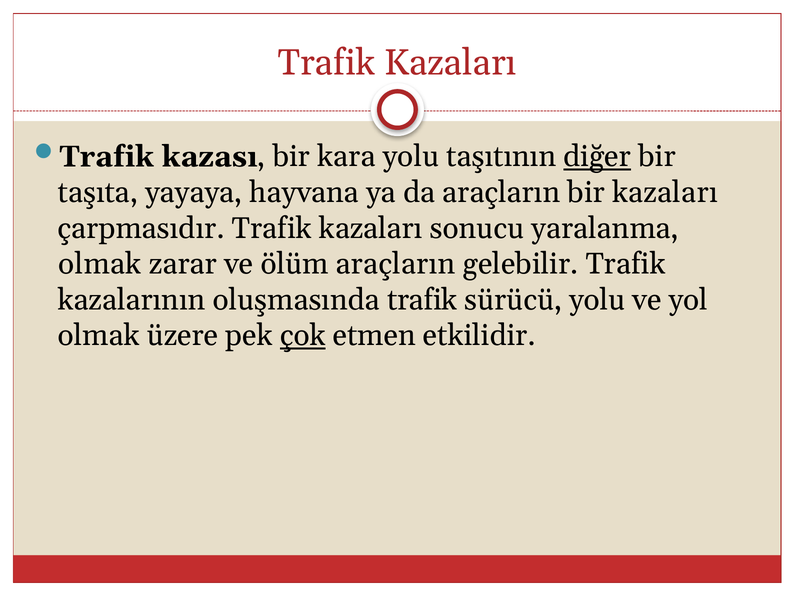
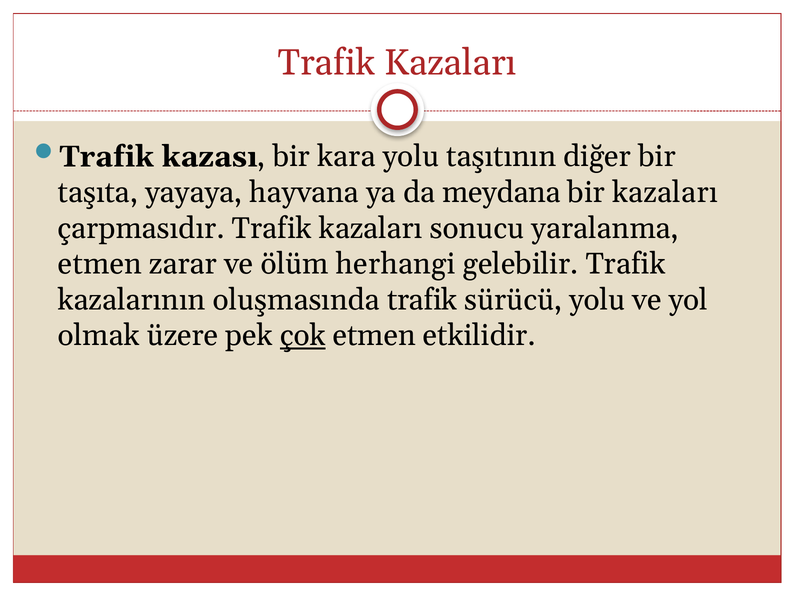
diğer underline: present -> none (597, 157)
da araçların: araçların -> meydana (501, 192)
olmak: olmak -> etmen (100, 264)
ölüm araçların: araçların -> herhangi (396, 264)
